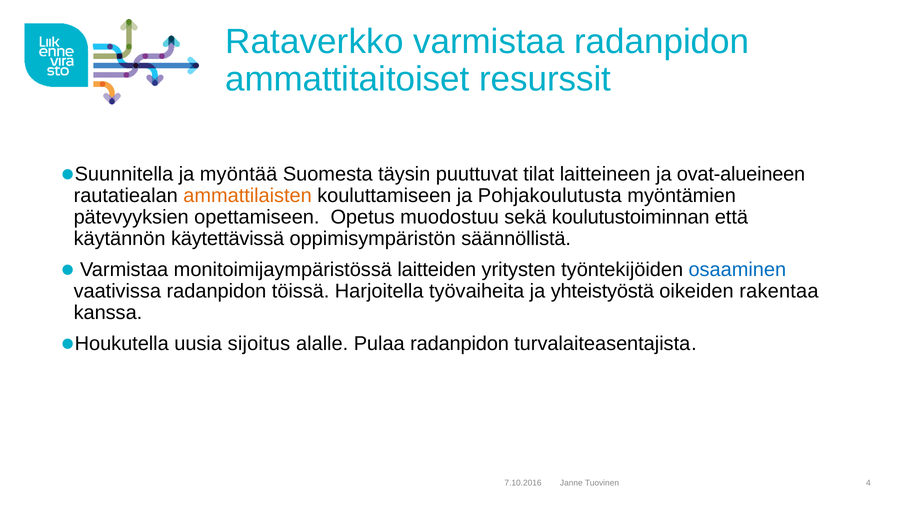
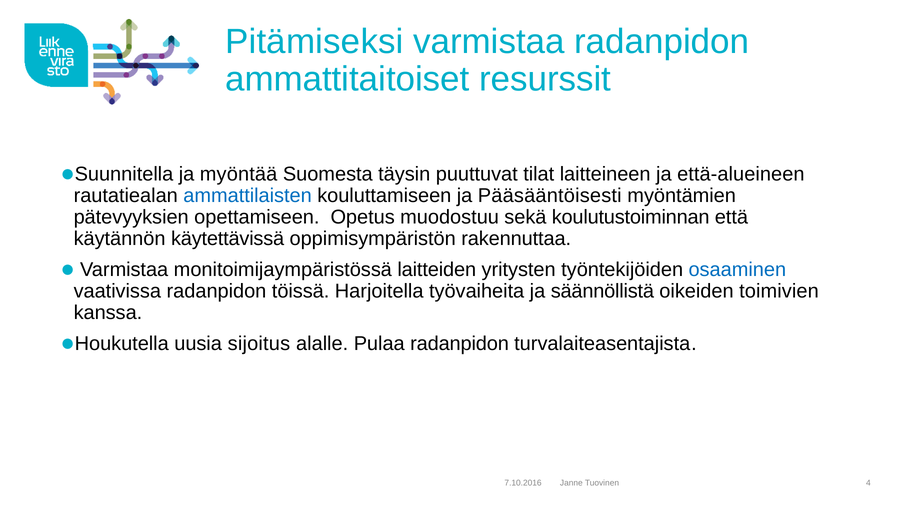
Rataverkko: Rataverkko -> Pitämiseksi (314, 42)
ovat-alueineen: ovat-alueineen -> että-alueineen (741, 174)
ammattilaisten colour: orange -> blue (248, 196)
Pohjakoulutusta: Pohjakoulutusta -> Pääsääntöisesti (550, 196)
säännöllistä: säännöllistä -> rakennuttaa (516, 239)
yhteistyöstä: yhteistyöstä -> säännöllistä (602, 291)
rakentaa: rakentaa -> toimivien (779, 291)
